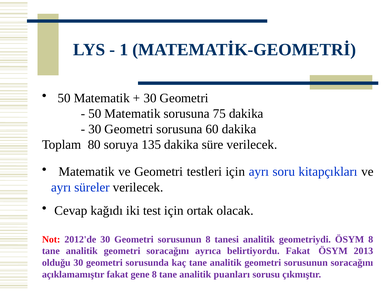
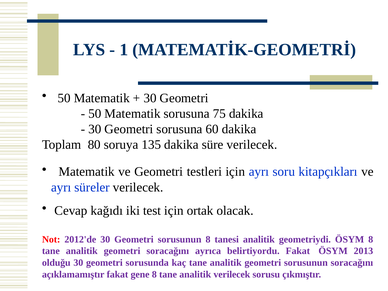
analitik puanları: puanları -> verilecek (232, 274)
